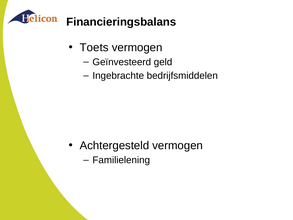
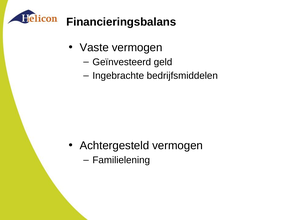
Toets: Toets -> Vaste (94, 47)
